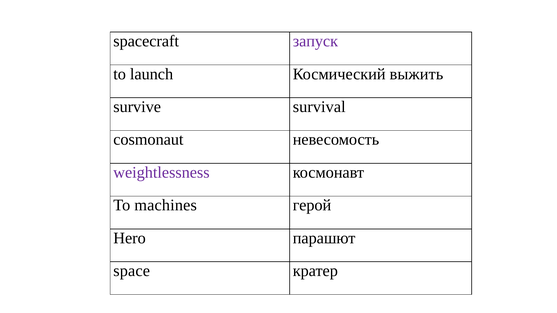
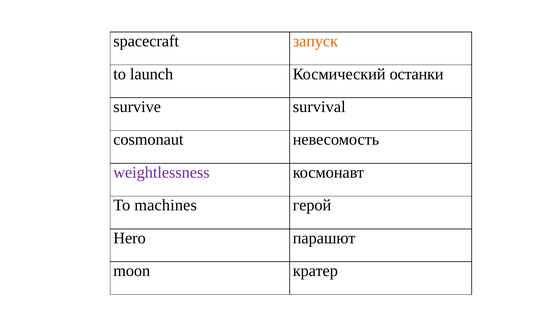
запуск colour: purple -> orange (315, 41)
выжить: выжить -> останки (417, 74)
space: space -> moon (132, 271)
